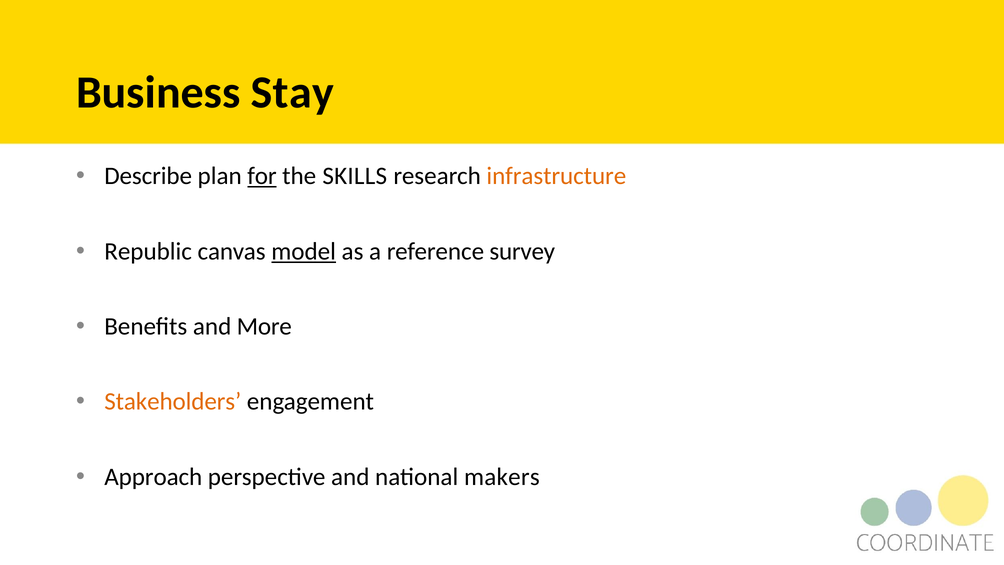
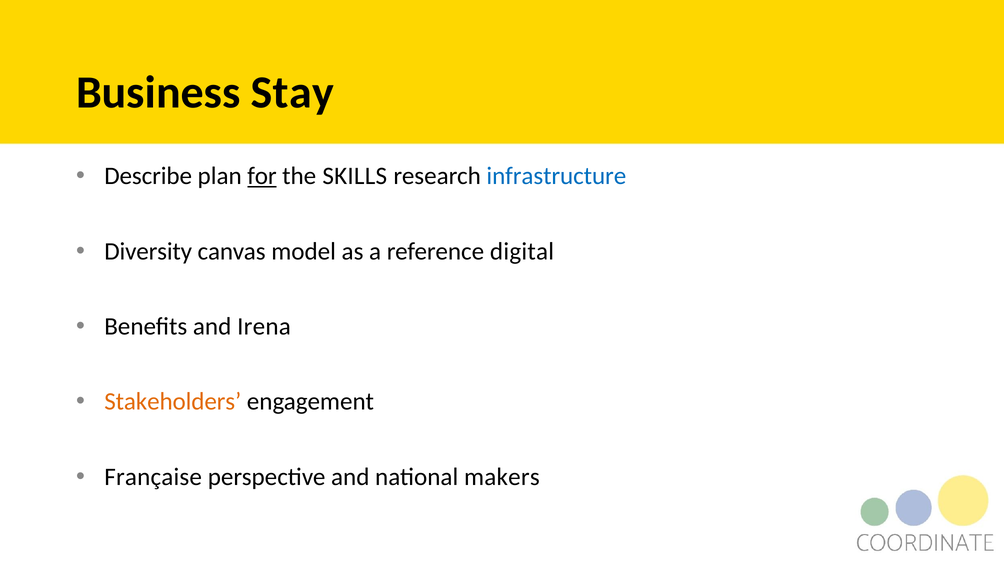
infrastructure colour: orange -> blue (556, 176)
Republic: Republic -> Diversity (148, 251)
model underline: present -> none (304, 251)
survey: survey -> digital (522, 251)
More: More -> Irena (264, 326)
Approach: Approach -> Française (153, 477)
